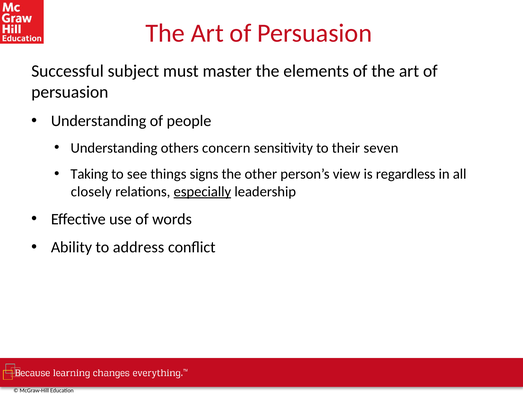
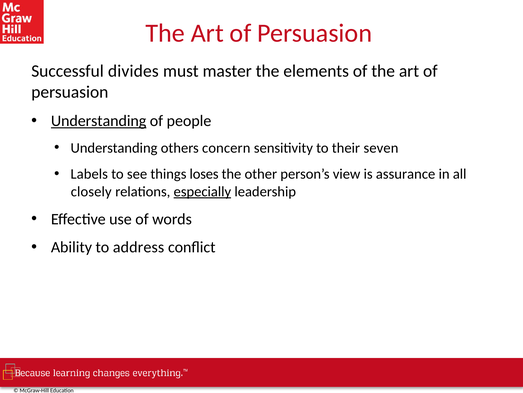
subject: subject -> divides (133, 71)
Understanding underline: none -> present (99, 121)
Taking: Taking -> Labels (89, 174)
signs: signs -> loses (204, 174)
regardless: regardless -> assurance (406, 174)
